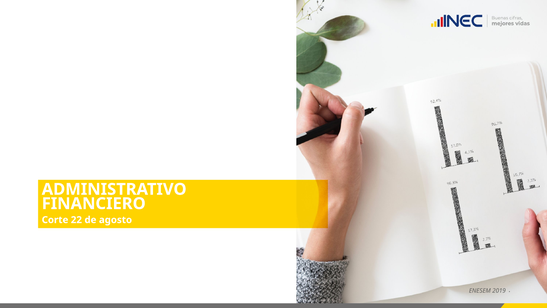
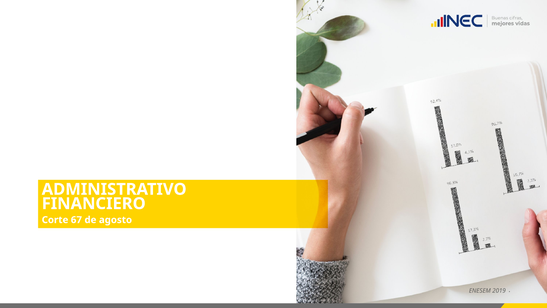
22: 22 -> 67 (76, 220)
